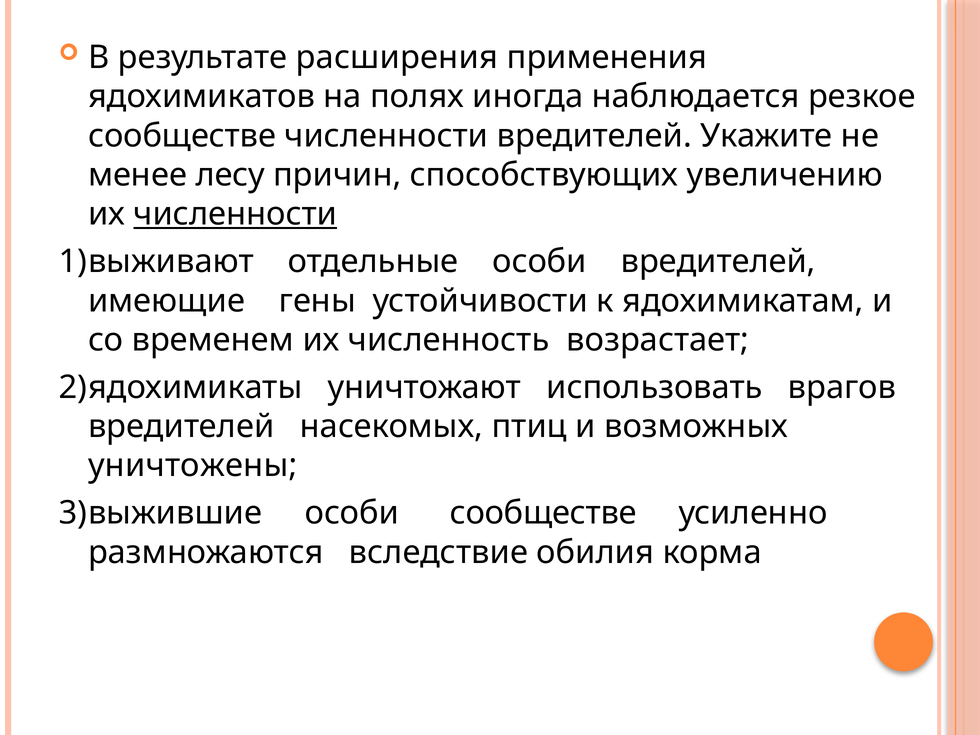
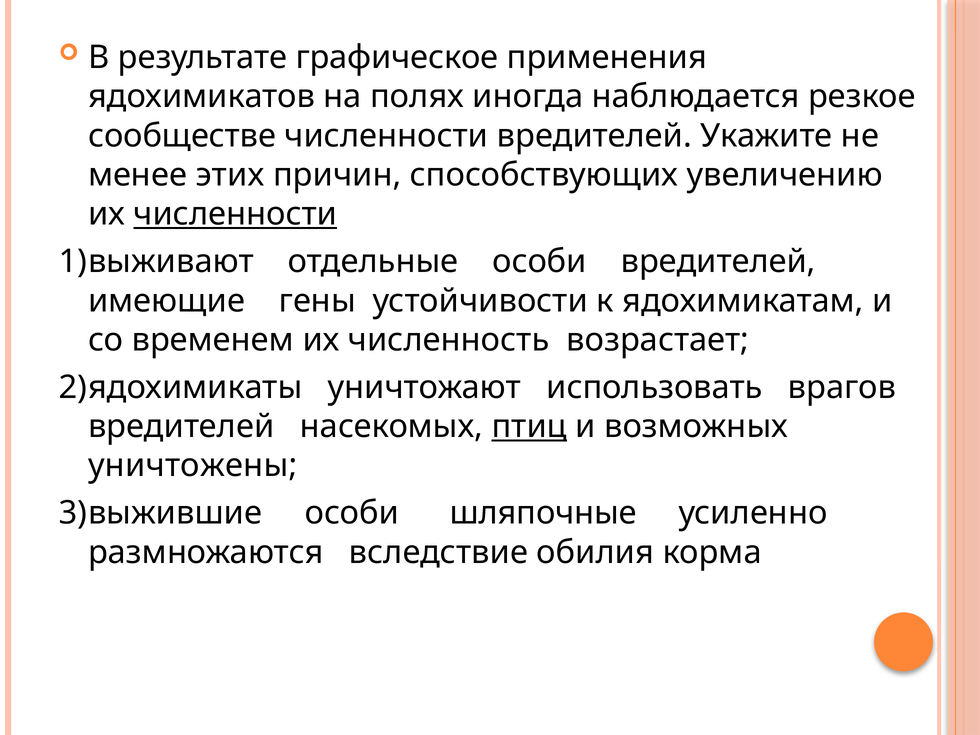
расширения: расширения -> графическое (397, 57)
лесу: лесу -> этих (230, 175)
птиц underline: none -> present (529, 427)
особи сообществе: сообществе -> шляпочные (543, 513)
